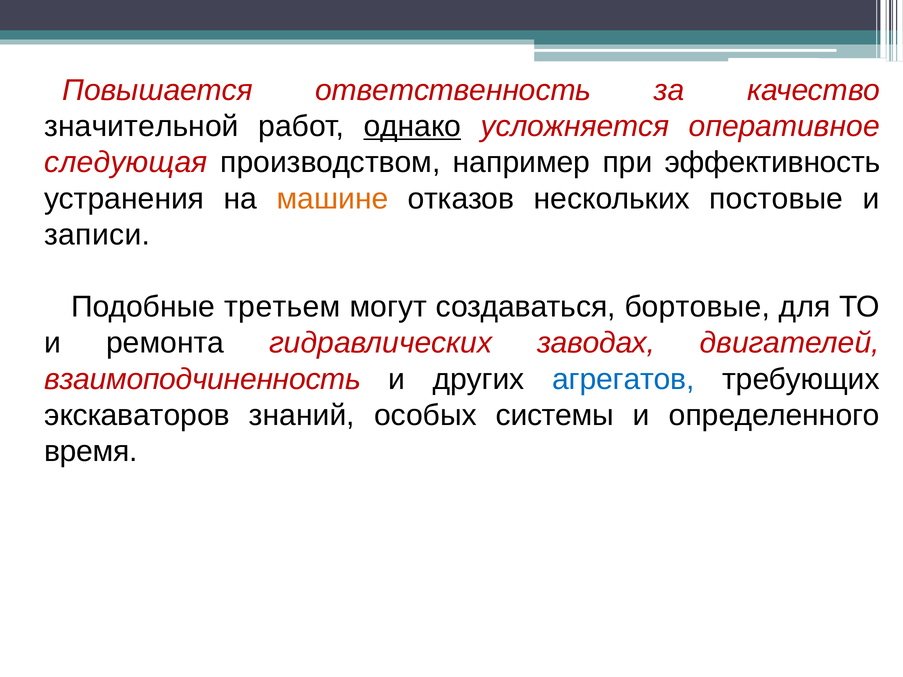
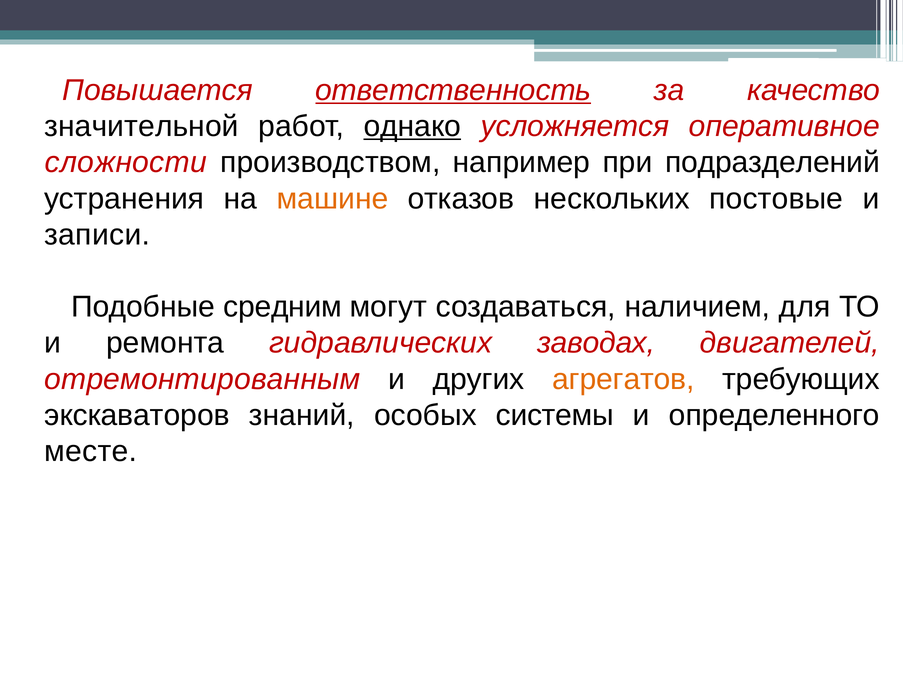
ответственность underline: none -> present (453, 90)
следующая: следующая -> сложности (126, 163)
эффективность: эффективность -> подразделений (772, 163)
третьем: третьем -> средним (283, 307)
бортовые: бортовые -> наличием (697, 307)
взаимоподчиненность: взаимоподчиненность -> отремонтированным (202, 379)
агрегатов colour: blue -> orange (623, 379)
время: время -> месте (91, 452)
